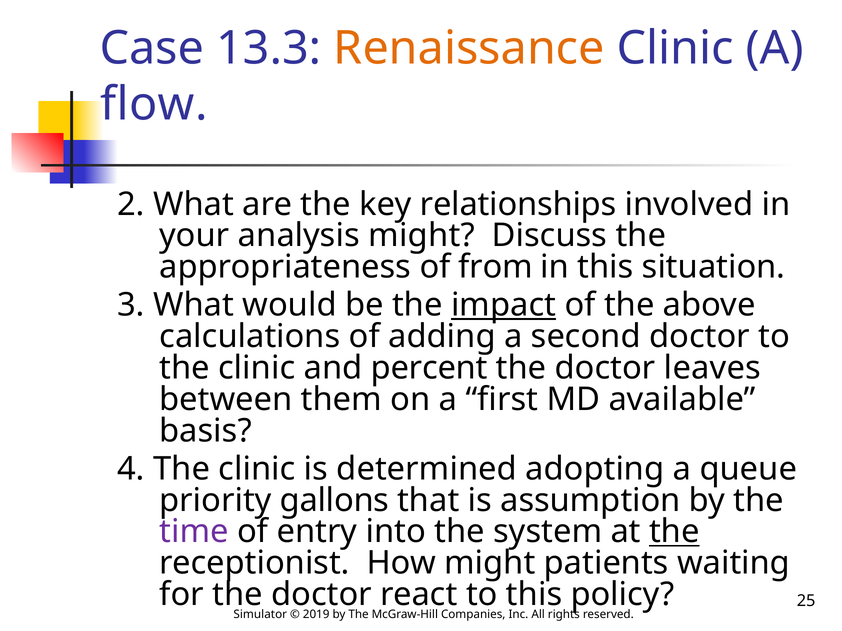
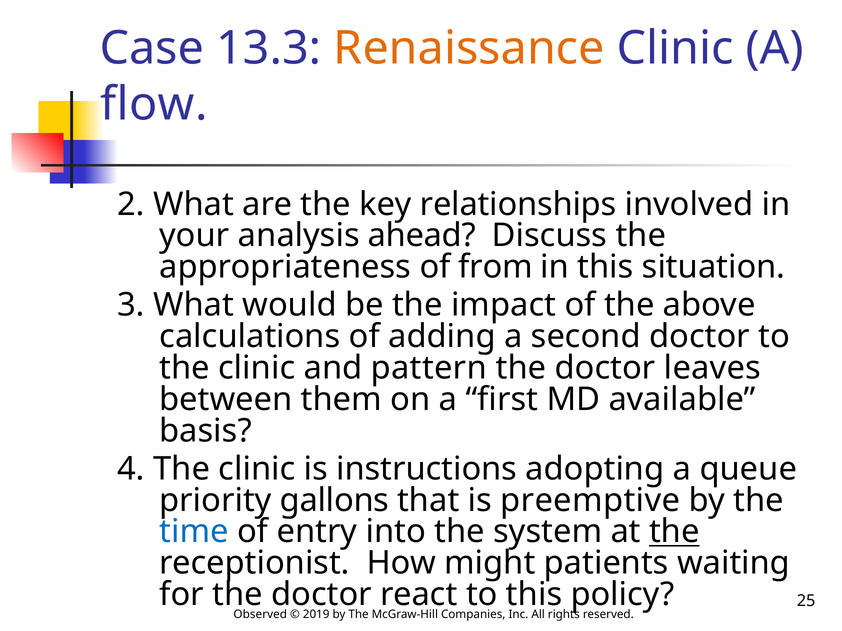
analysis might: might -> ahead (422, 236)
impact underline: present -> none (504, 305)
percent: percent -> pattern (429, 368)
determined: determined -> instructions (427, 469)
assumption: assumption -> preemptive (590, 501)
time colour: purple -> blue (194, 532)
Simulator: Simulator -> Observed (260, 615)
